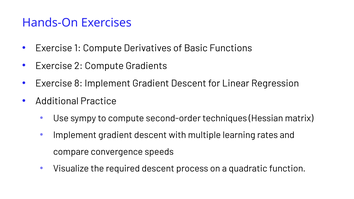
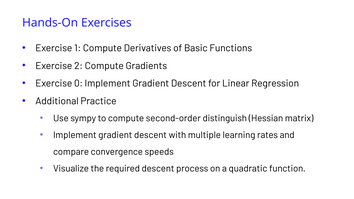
8: 8 -> 0 (78, 84)
techniques: techniques -> distinguish (225, 118)
